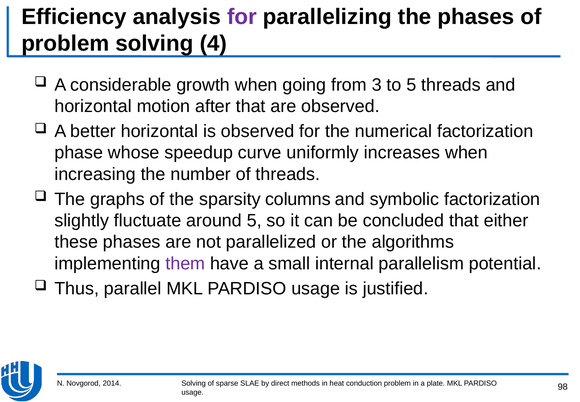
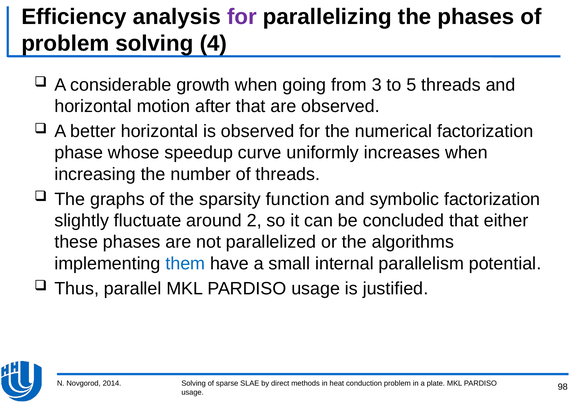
columns: columns -> function (298, 199)
around 5: 5 -> 2 (254, 220)
them colour: purple -> blue (185, 263)
